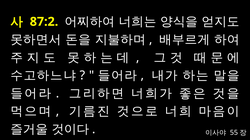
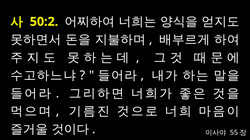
87:2: 87:2 -> 50:2 (44, 22)
